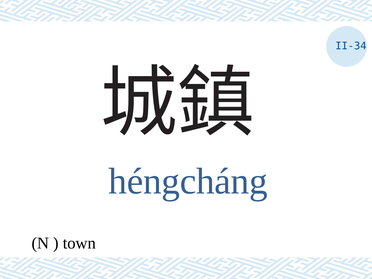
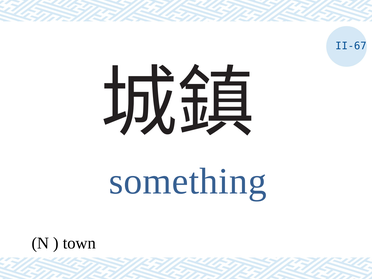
II-34: II-34 -> II-67 (351, 46)
héngcháng: héngcháng -> something (188, 181)
